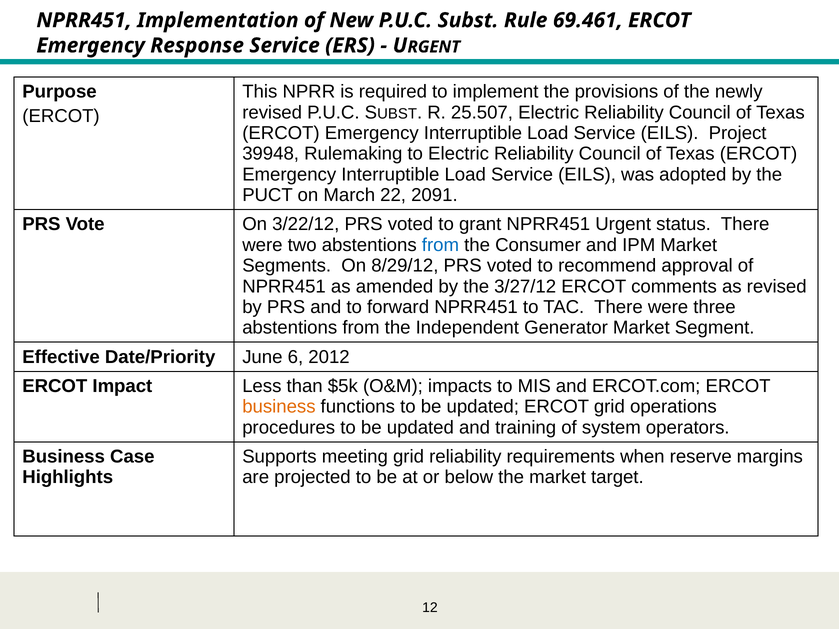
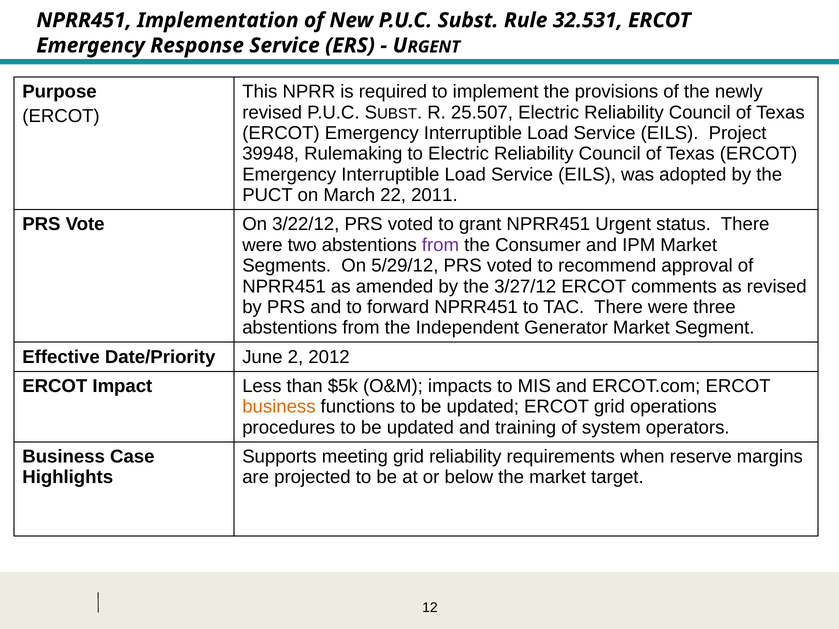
69.461: 69.461 -> 32.531 (588, 20)
2091: 2091 -> 2011 (434, 195)
from colour: blue -> purple (440, 245)
8/29/12: 8/29/12 -> 5/29/12 (405, 266)
6: 6 -> 2 (295, 357)
